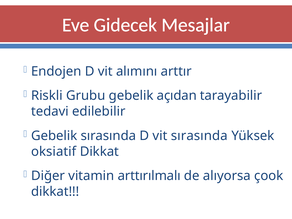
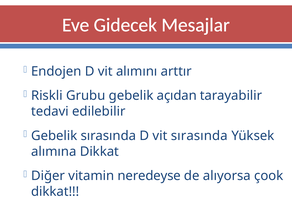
oksiatif: oksiatif -> alımına (54, 151)
arttırılmalı: arttırılmalı -> neredeyse (149, 176)
